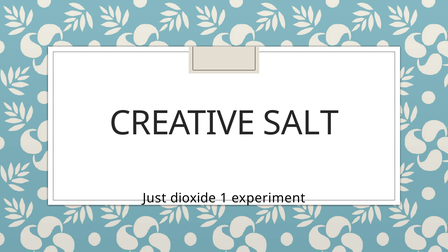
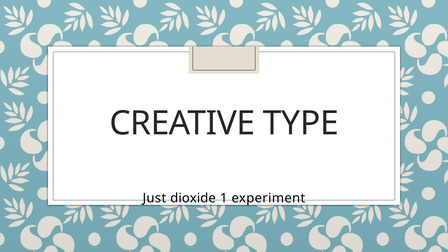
SALT: SALT -> TYPE (301, 123)
